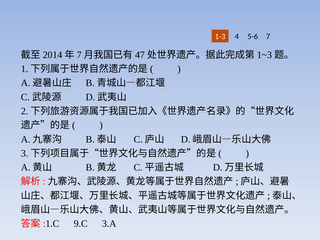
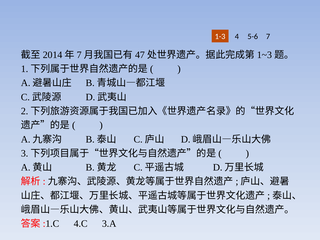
9.C: 9.C -> 4.C (81, 224)
